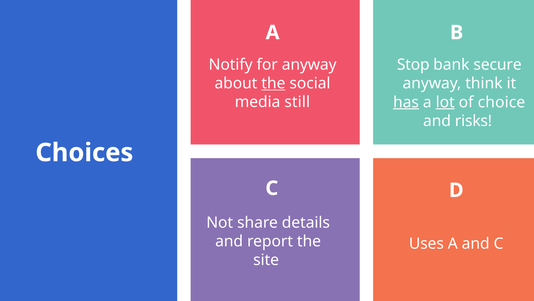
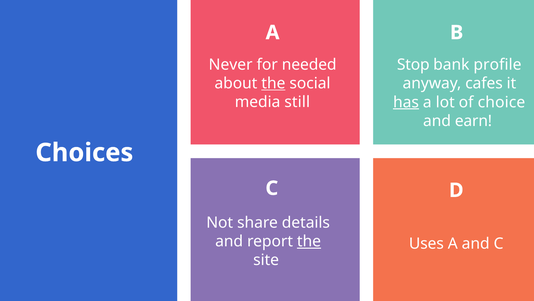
Notify: Notify -> Never (231, 64)
for anyway: anyway -> needed (309, 64)
secure: secure -> profile (497, 65)
think: think -> cafes (484, 83)
lot underline: present -> none (445, 102)
risks: risks -> earn (473, 121)
the underline: none -> present (309, 241)
